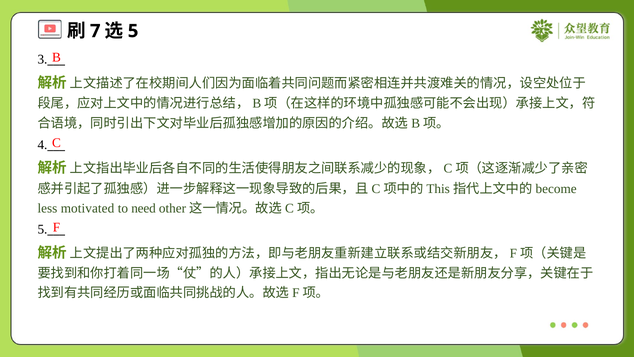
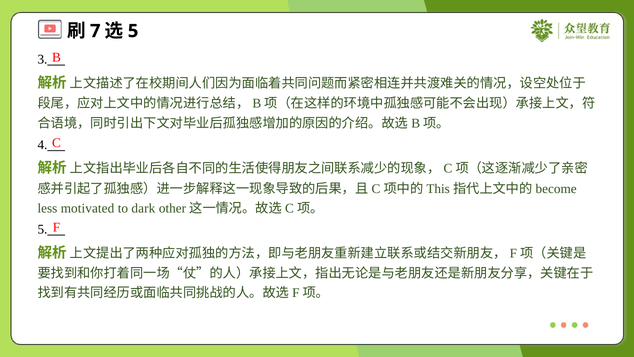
need: need -> dark (143, 208)
